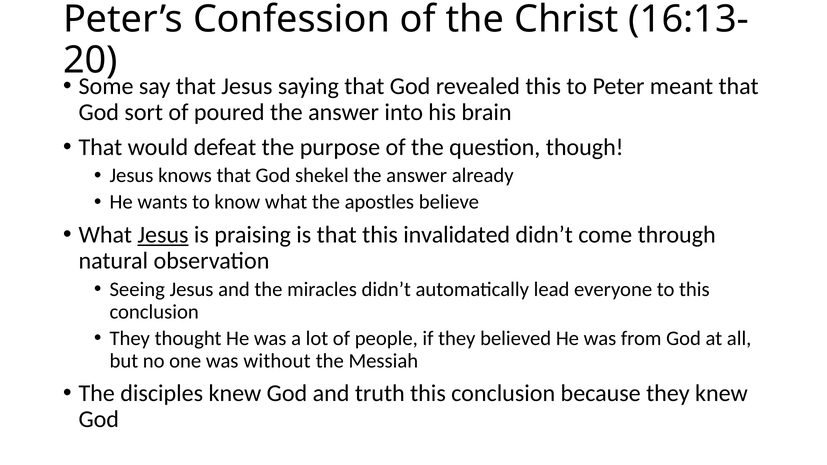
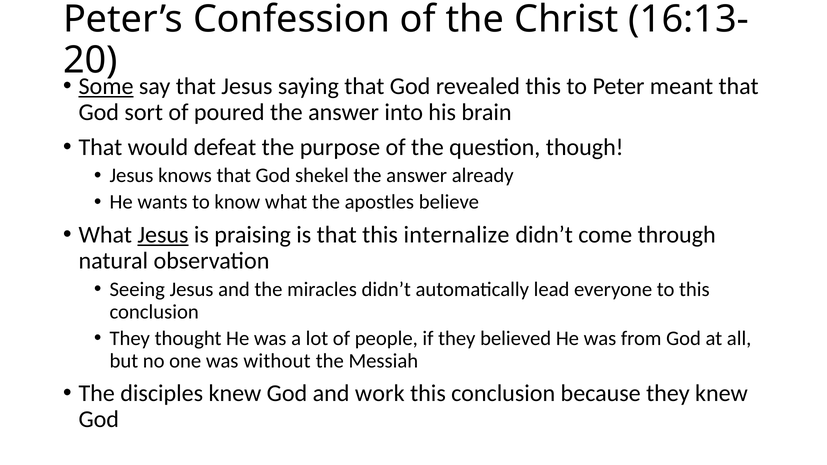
Some underline: none -> present (106, 86)
invalidated: invalidated -> internalize (457, 235)
truth: truth -> work (380, 394)
